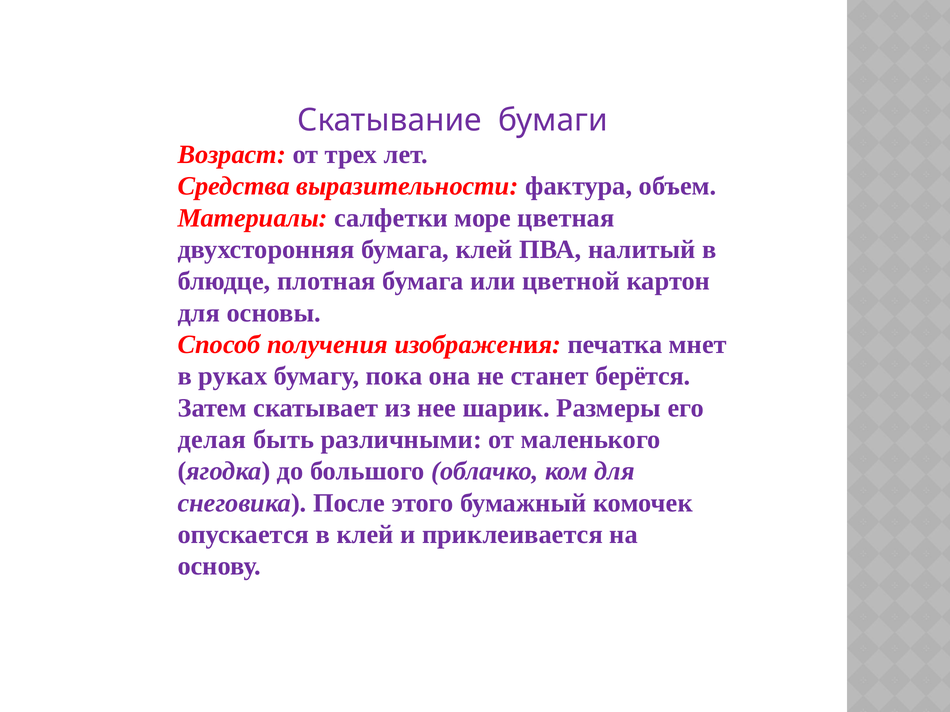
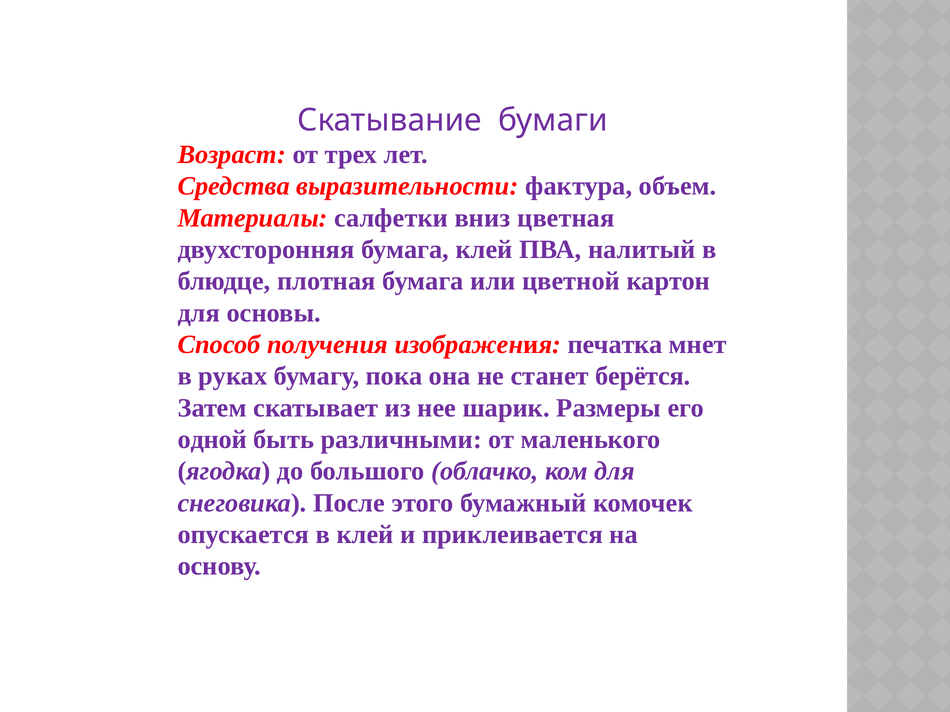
море: море -> вниз (482, 218)
делая: делая -> одной (212, 440)
